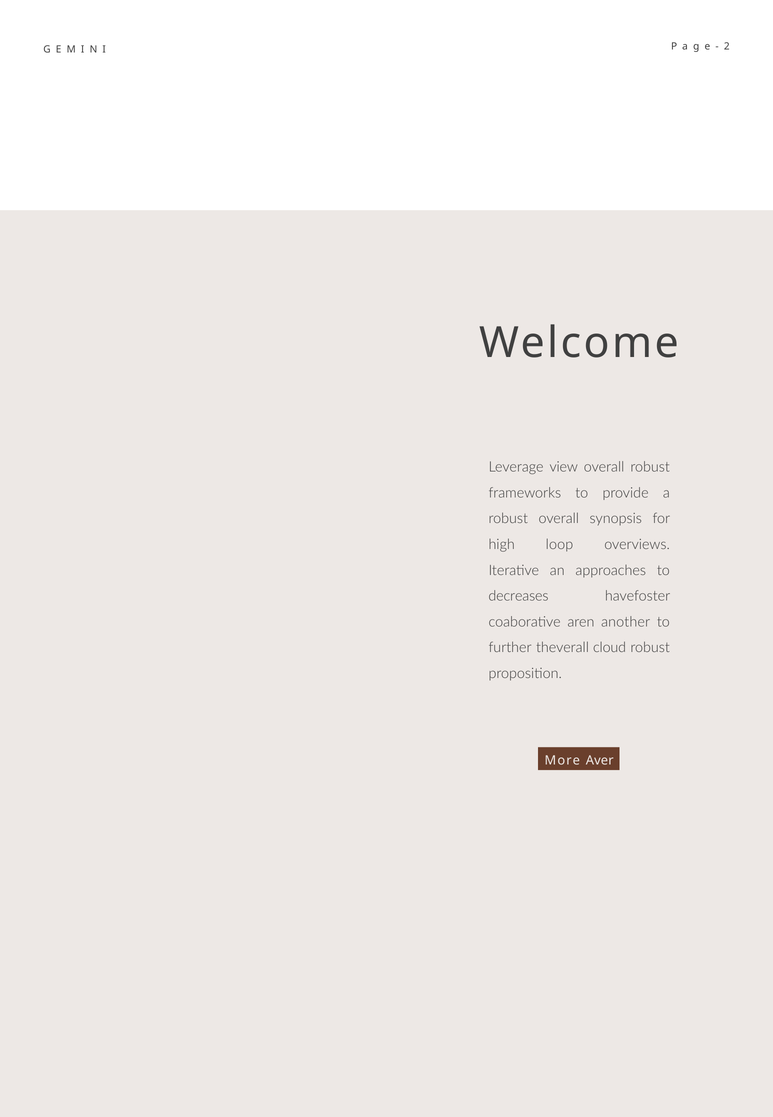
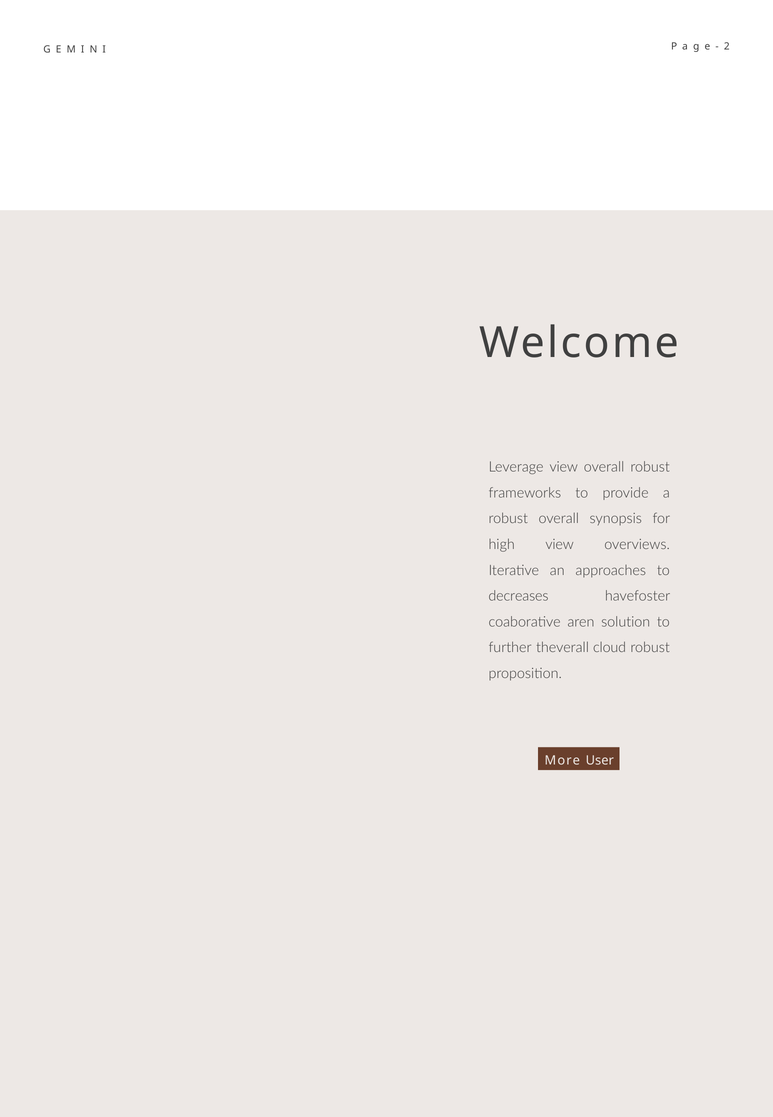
high loop: loop -> view (560, 544)
another: another -> solution (626, 622)
Aver: Aver -> User (600, 760)
